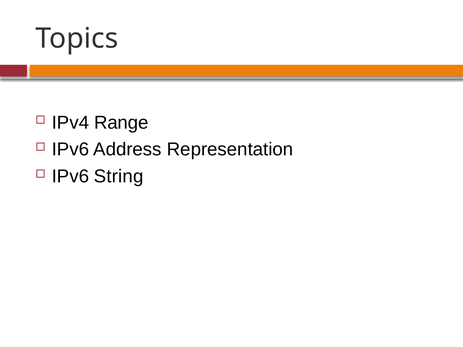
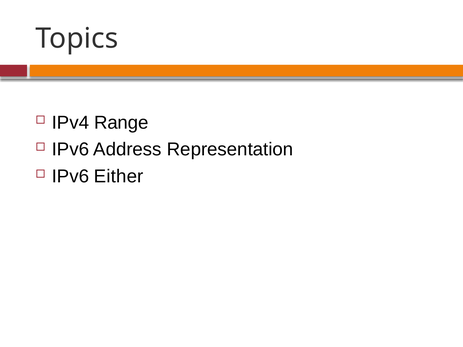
String: String -> Either (119, 176)
